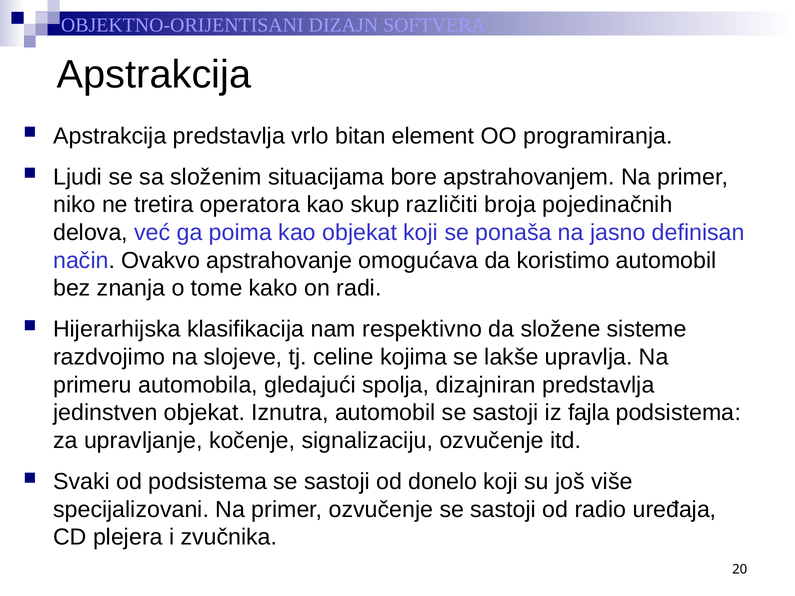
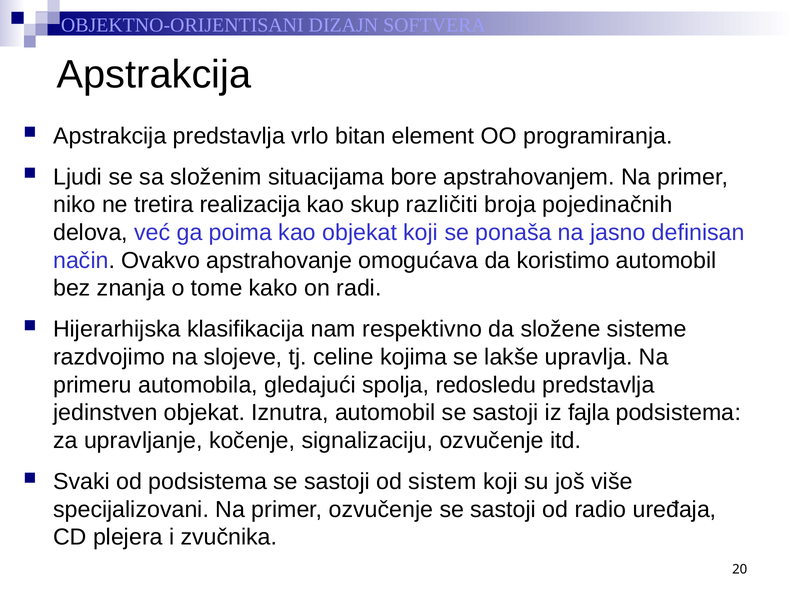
operatora: operatora -> realizacija (250, 205)
dizajniran: dizajniran -> redosledu (486, 385)
donelo: donelo -> sistem (443, 482)
